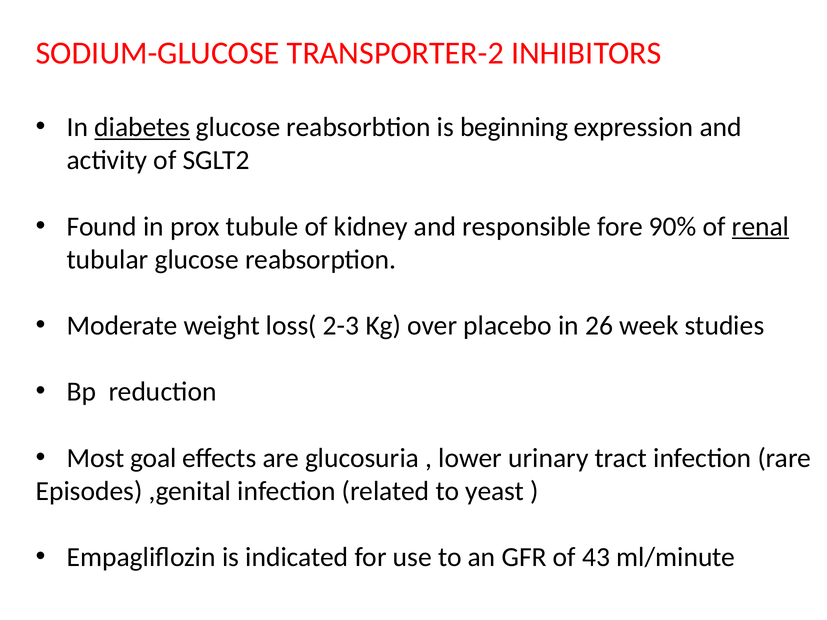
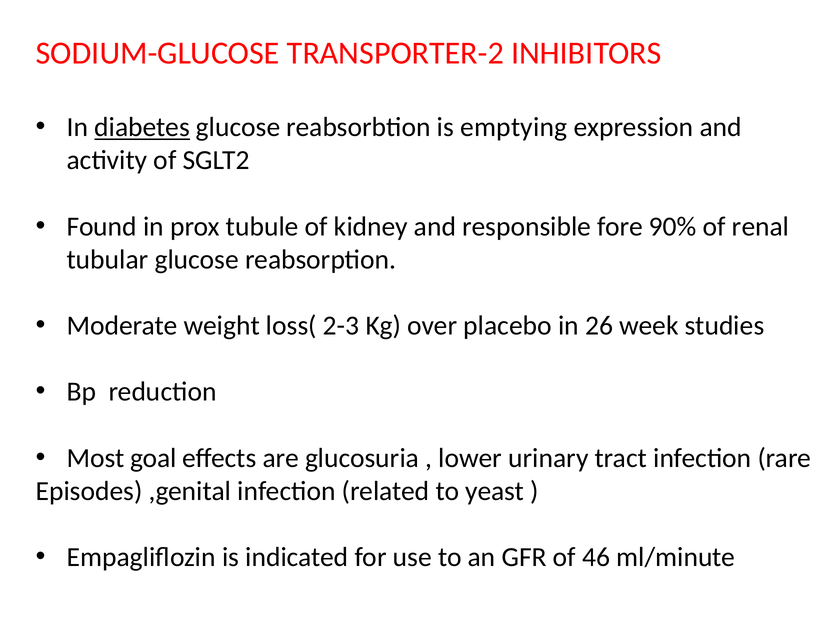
beginning: beginning -> emptying (514, 127)
renal underline: present -> none (761, 227)
43: 43 -> 46 (596, 557)
